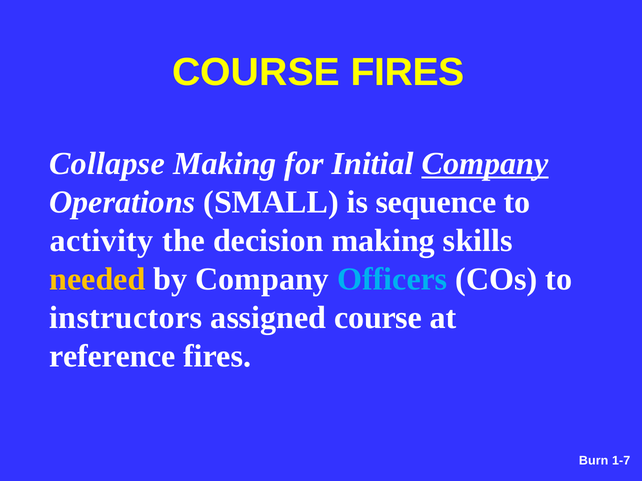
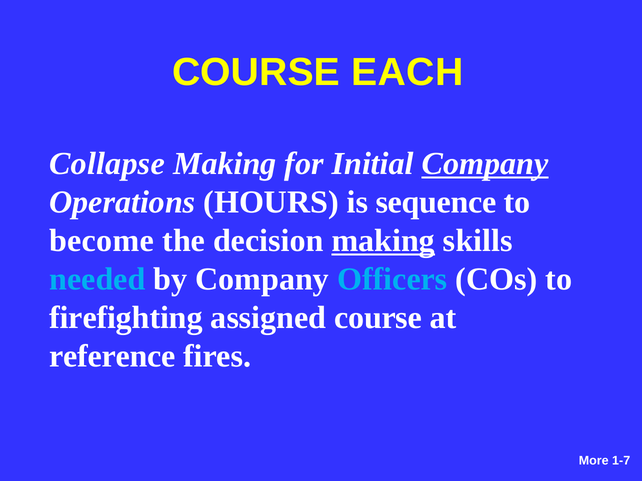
COURSE FIRES: FIRES -> EACH (407, 72)
SMALL: SMALL -> HOURS (271, 202)
activity: activity -> become (102, 241)
making underline: none -> present (383, 241)
needed colour: yellow -> light blue (97, 279)
instructors: instructors -> firefighting (126, 318)
Burn: Burn -> More (594, 461)
